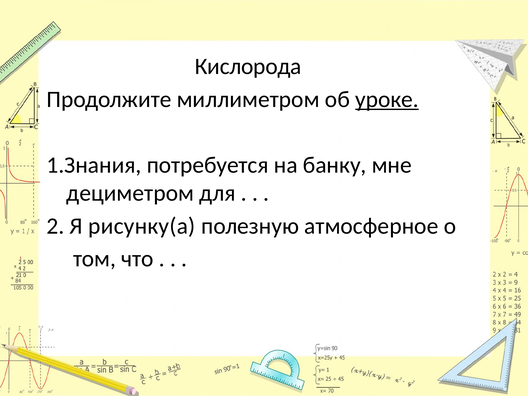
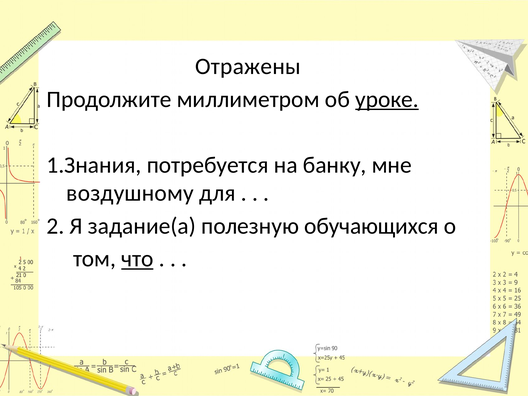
Кислорода: Кислорода -> Отражены (248, 66)
дециметром: дециметром -> воздушному (130, 193)
рисунку(а: рисунку(а -> задание(а (142, 226)
атмосферное: атмосферное -> обучающихся (371, 226)
что underline: none -> present (137, 259)
